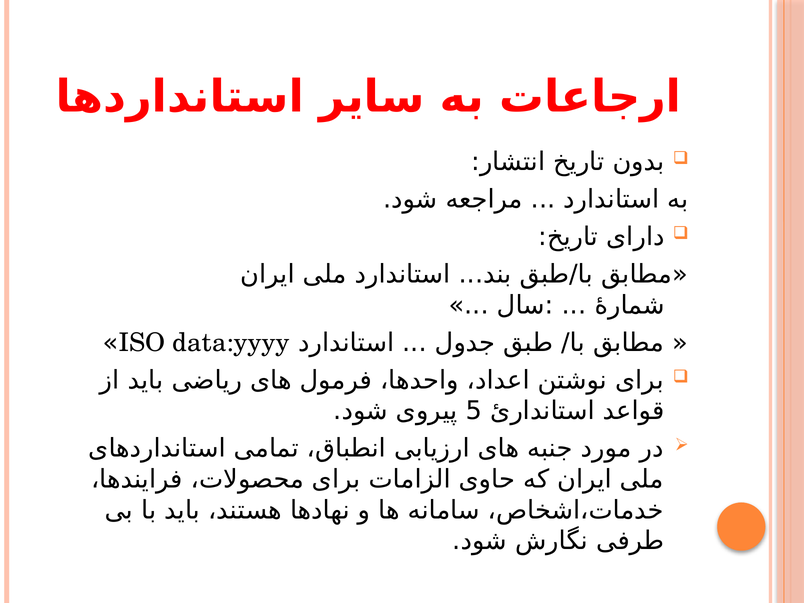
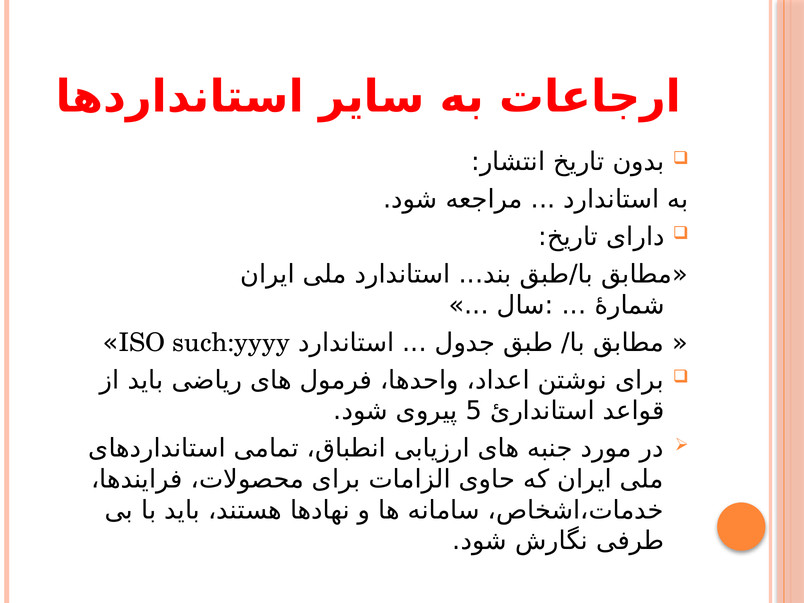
data:yyyy: data:yyyy -> such:yyyy (231, 343)
